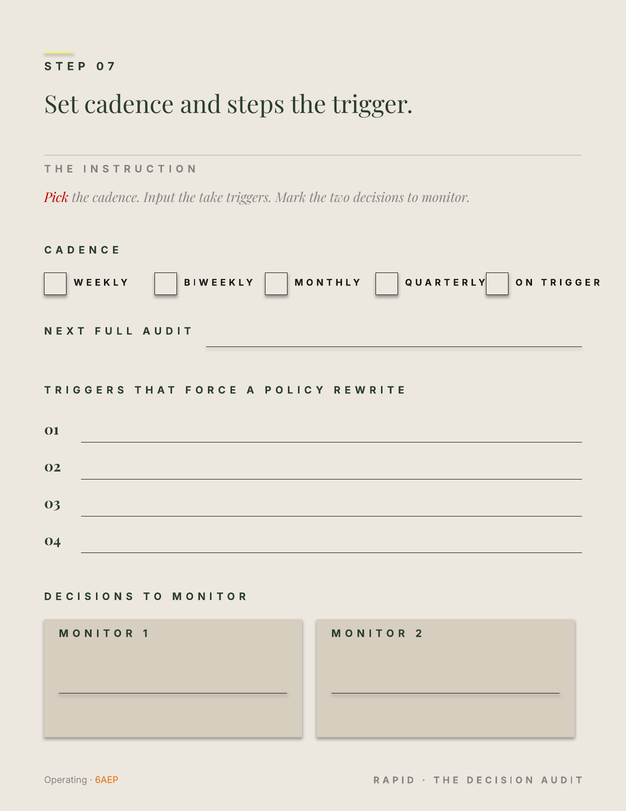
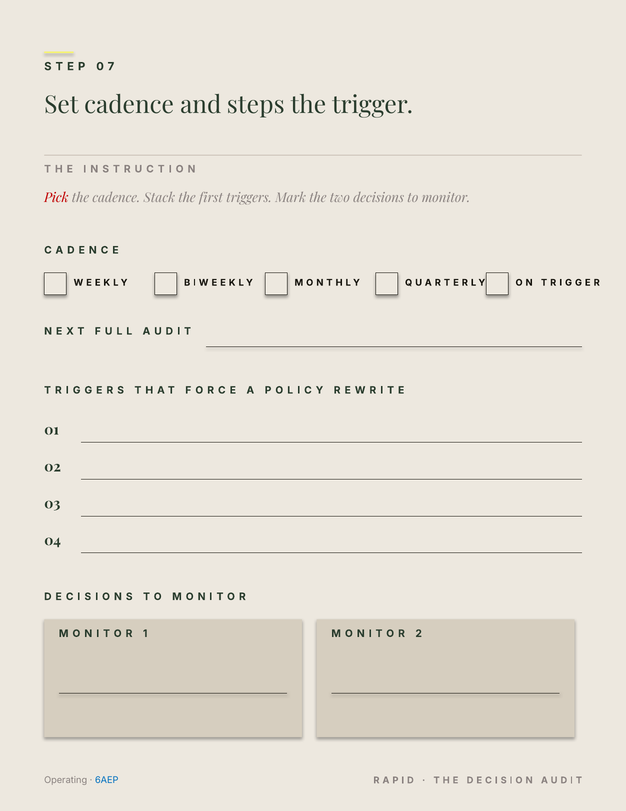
Input: Input -> Stack (159, 198)
take: take -> first (211, 198)
6AEP colour: orange -> blue (107, 779)
